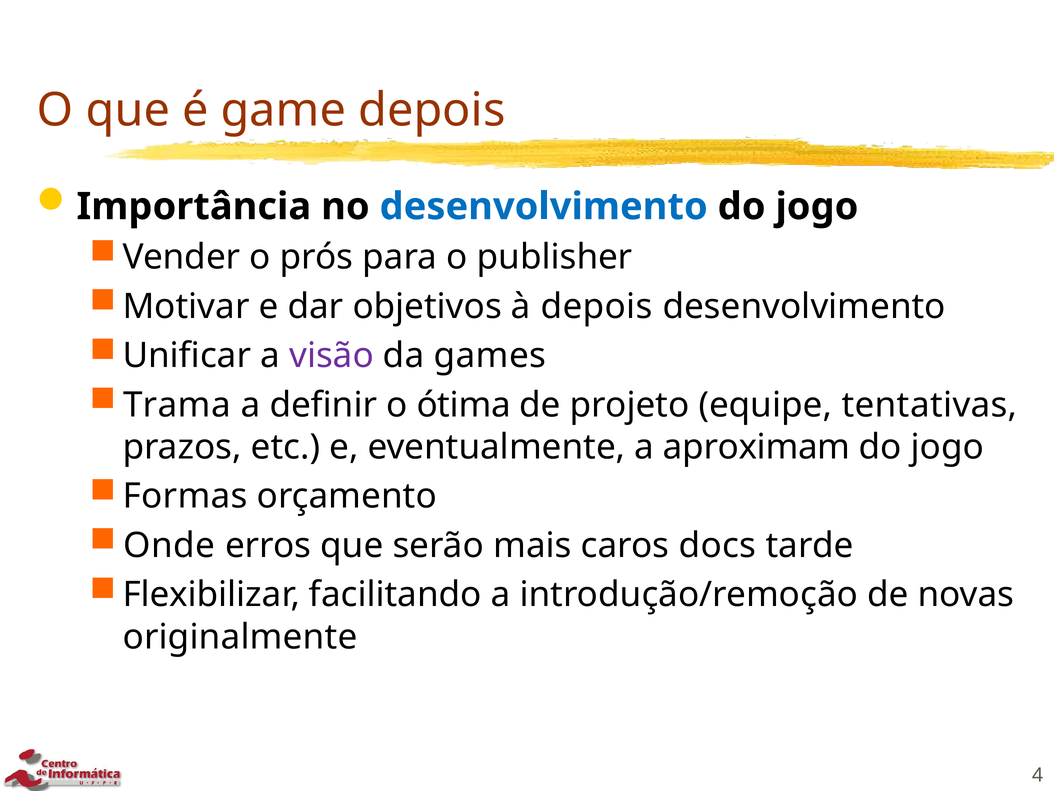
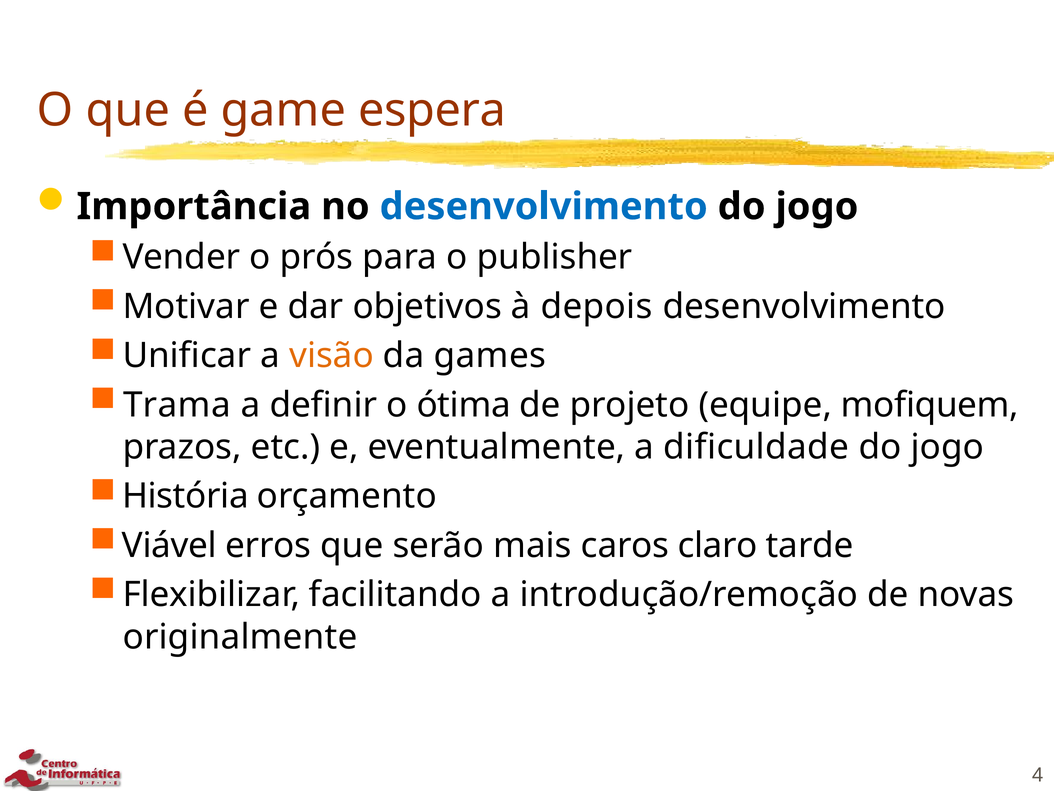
game depois: depois -> espera (432, 110)
visão colour: purple -> orange (332, 356)
tentativas: tentativas -> mofiquem (930, 405)
aproximam: aproximam -> dificuldade (756, 447)
Formas: Formas -> História (185, 496)
Onde: Onde -> Viável (169, 545)
docs: docs -> claro (718, 545)
